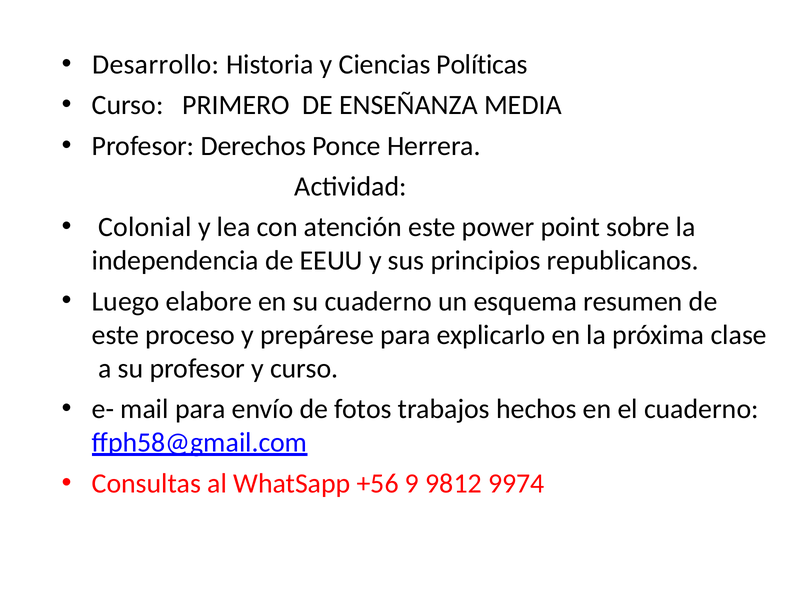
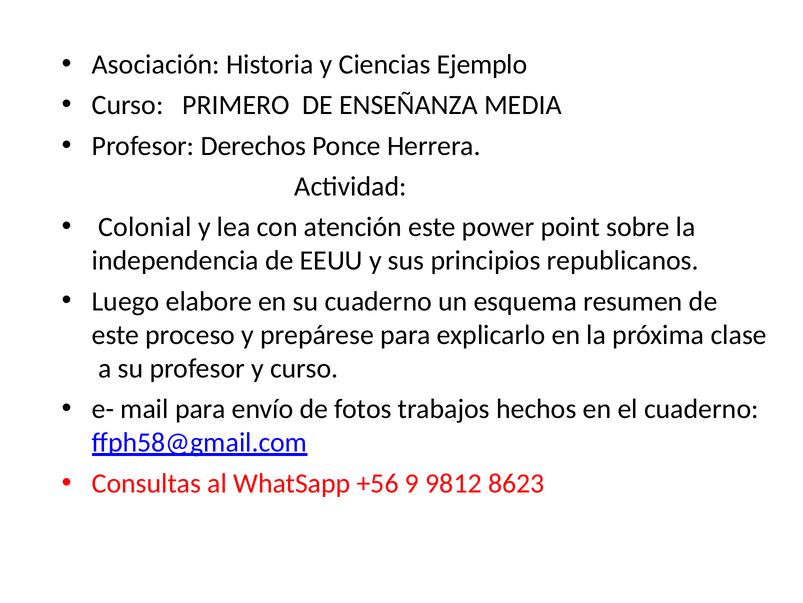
Desarrollo: Desarrollo -> Asociación (156, 65)
Políticas: Políticas -> Ejemplo (482, 65)
9974: 9974 -> 8623 (516, 483)
